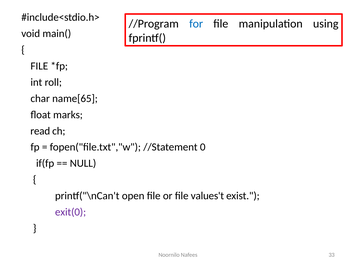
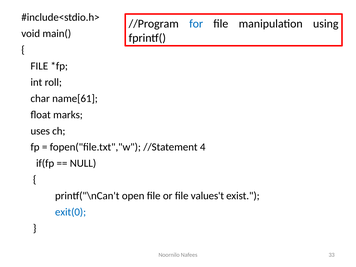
name[65: name[65 -> name[61 (75, 98)
read: read -> uses (40, 131)
0: 0 -> 4 (203, 147)
exit(0 colour: purple -> blue (71, 212)
